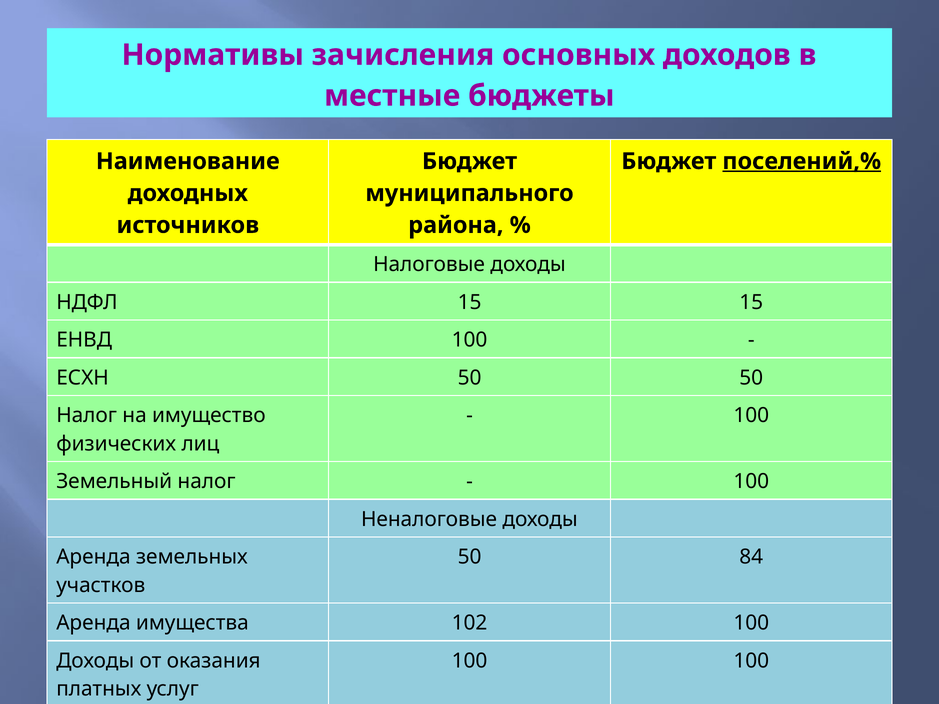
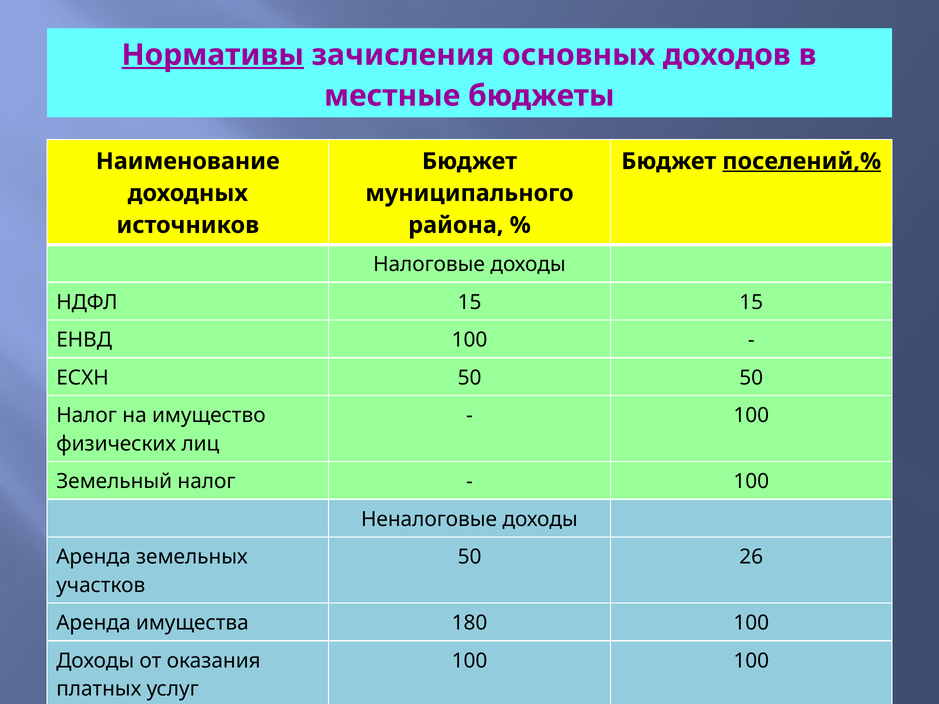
Нормативы underline: none -> present (213, 55)
84: 84 -> 26 (751, 557)
102: 102 -> 180 (470, 623)
